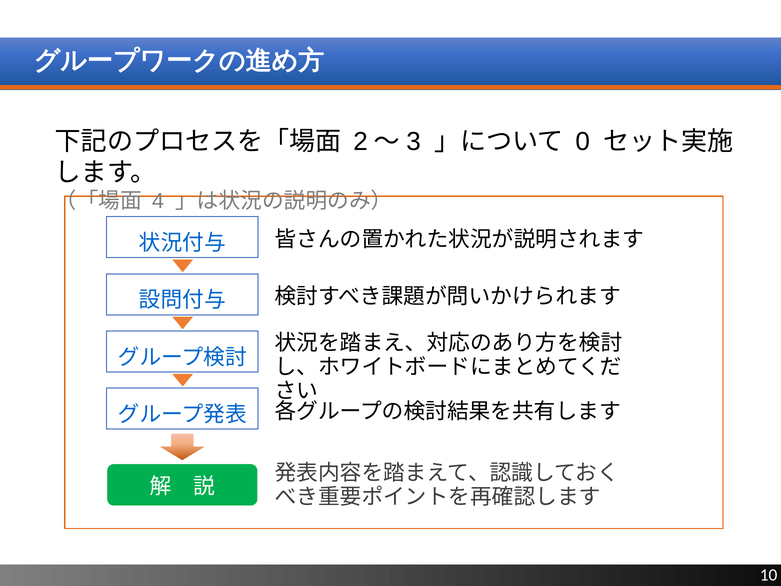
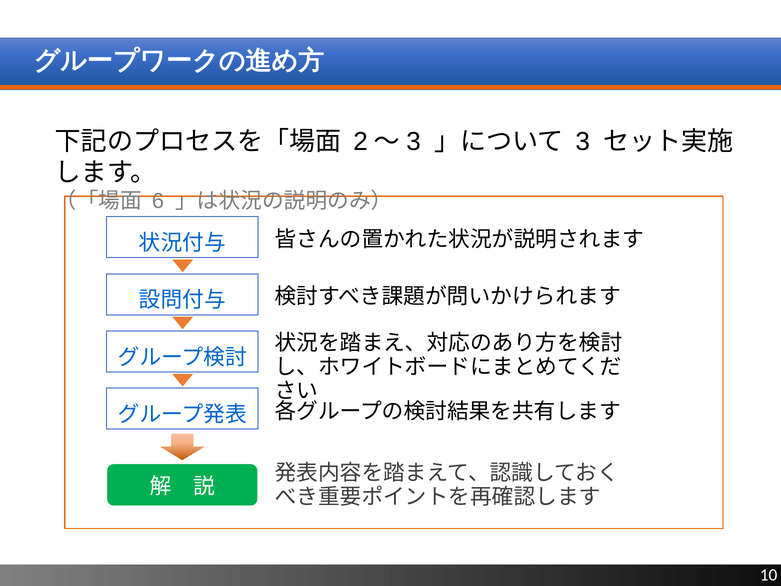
0: 0 -> 3 (583, 141)
4: 4 -> 6 (158, 201)
